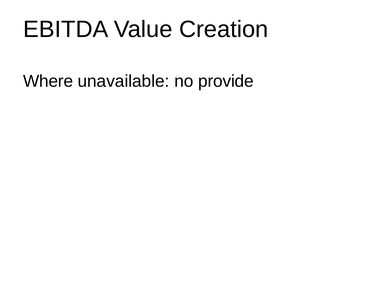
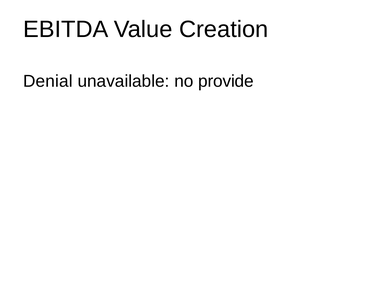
Where: Where -> Denial (48, 81)
